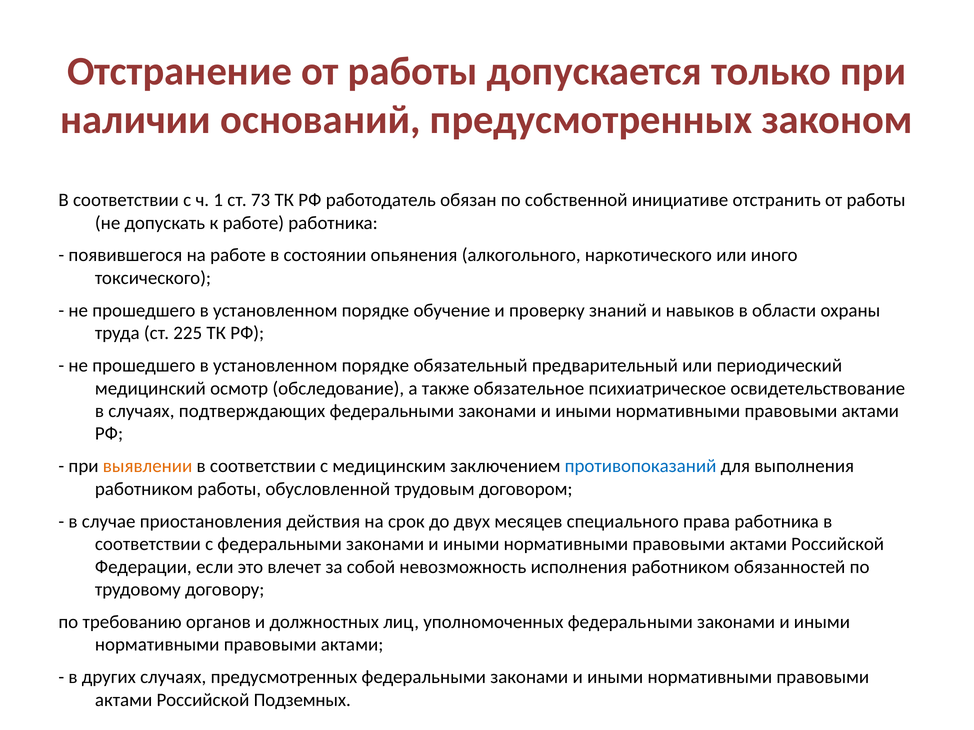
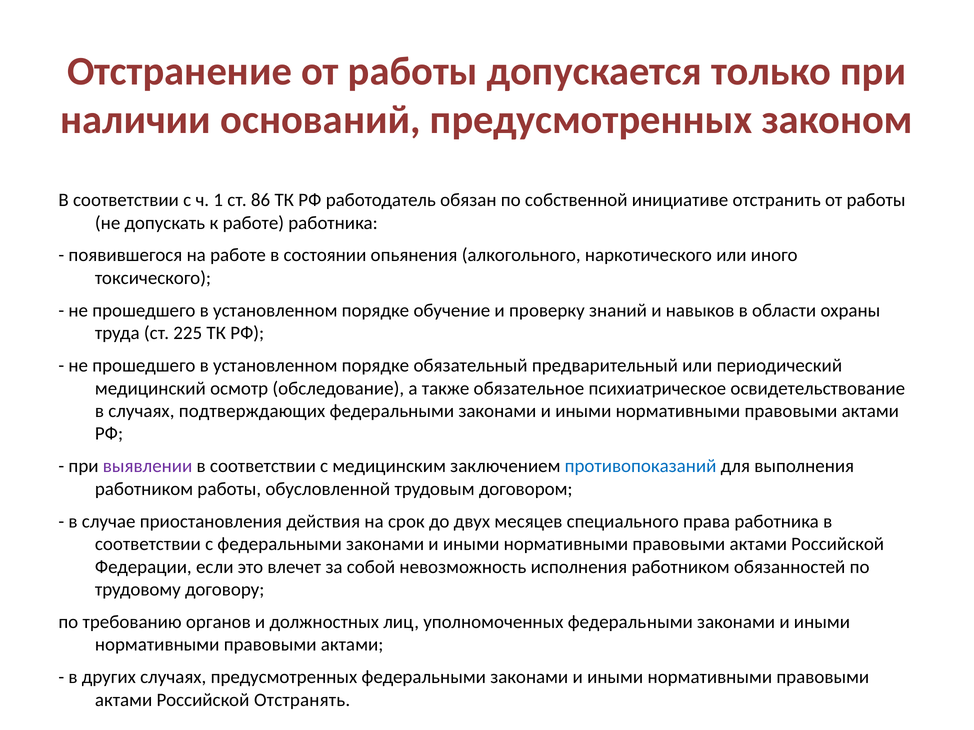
73: 73 -> 86 (261, 200)
выявлении colour: orange -> purple (148, 467)
Подземных: Подземных -> Отстранять (302, 700)
